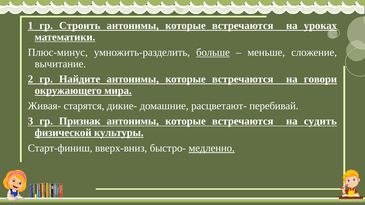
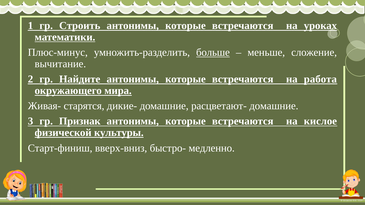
говори: говори -> работа (320, 79)
расцветают- перебивай: перебивай -> домашние (274, 106)
судить: судить -> кислое (320, 121)
медленно underline: present -> none (212, 148)
